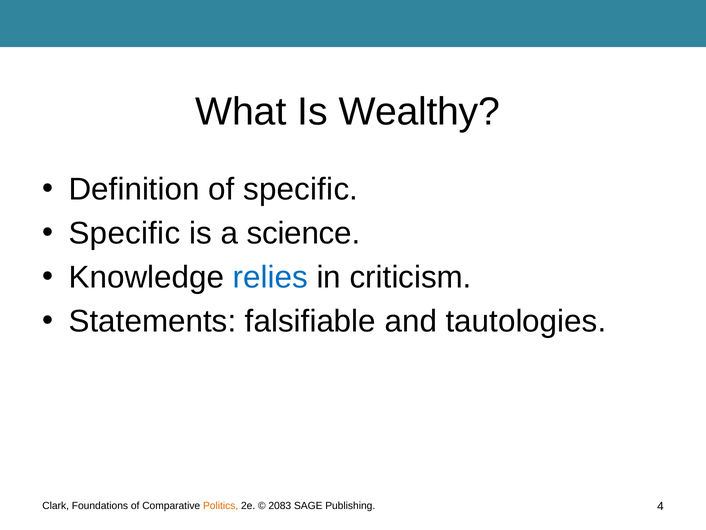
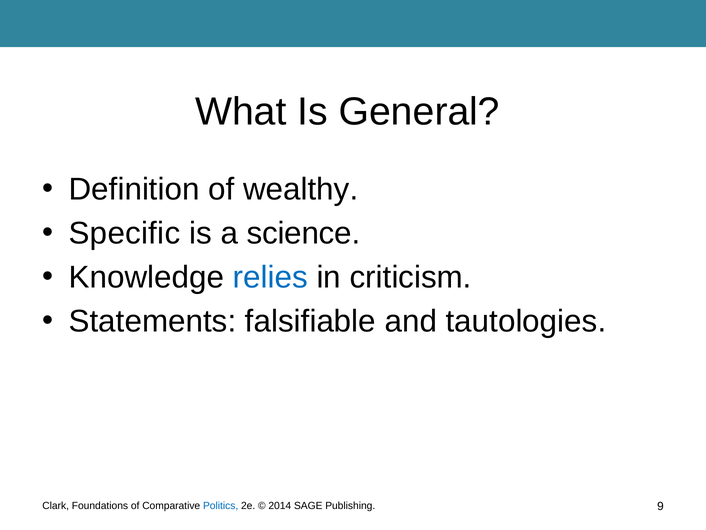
Wealthy: Wealthy -> General (419, 112)
of specific: specific -> wealthy (301, 189)
Politics colour: orange -> blue (221, 506)
2083: 2083 -> 2014 (280, 506)
4: 4 -> 9 (660, 506)
